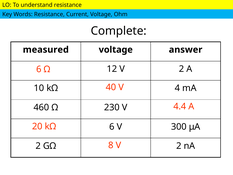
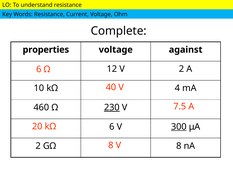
measured: measured -> properties (46, 50)
answer: answer -> against (186, 50)
4.4: 4.4 -> 7.5 (180, 106)
230 underline: none -> present (112, 107)
300 underline: none -> present (179, 127)
GΩ 2: 2 -> 8 (179, 146)
